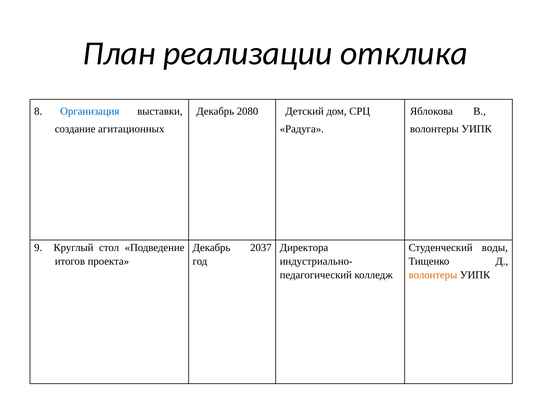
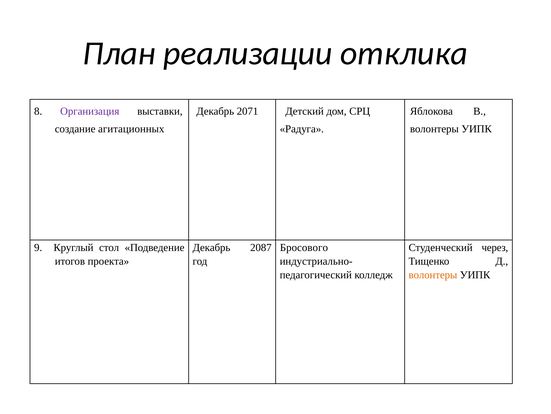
Организация colour: blue -> purple (90, 111)
2080: 2080 -> 2071 (248, 111)
2037: 2037 -> 2087 (261, 247)
Директора: Директора -> Бросового (304, 247)
воды: воды -> через (495, 247)
